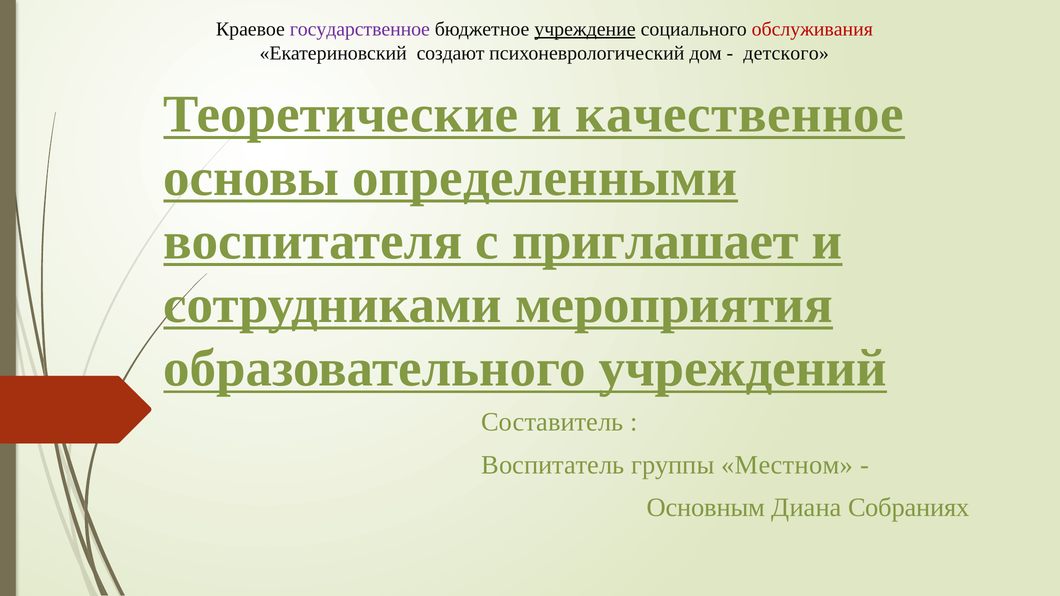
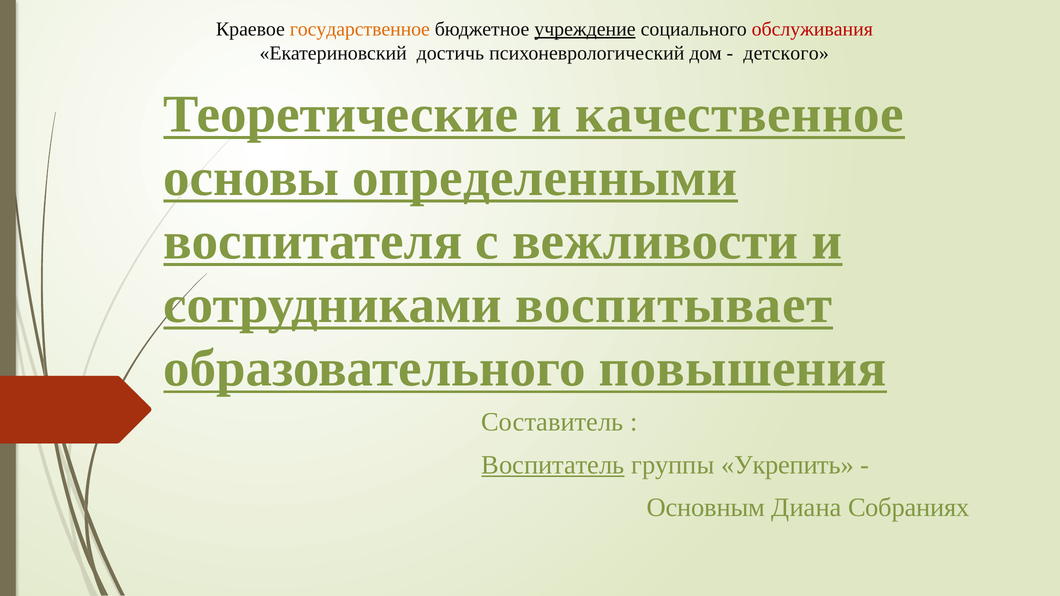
государственное colour: purple -> orange (360, 29)
создают: создают -> достичь (450, 53)
приглашает: приглашает -> вежливости (655, 241)
мероприятия: мероприятия -> воспитывает (674, 305)
учреждений: учреждений -> повышения (743, 369)
Воспитатель underline: none -> present (553, 465)
Местном: Местном -> Укрепить (787, 465)
